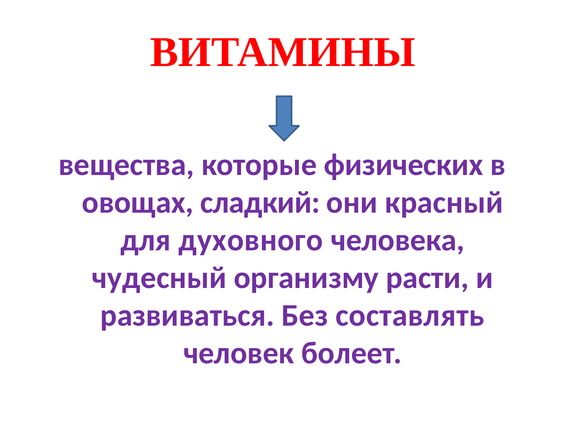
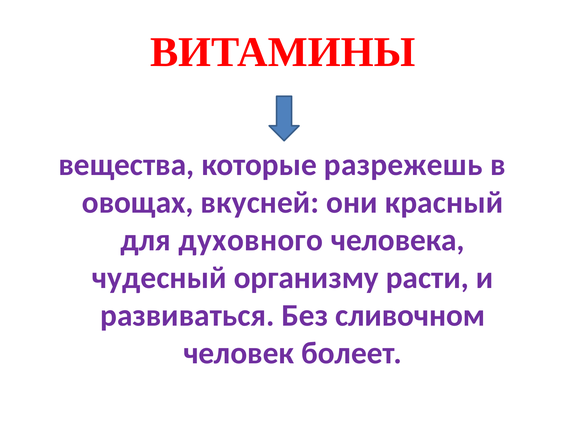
физических: физических -> разрежешь (403, 165)
сладкий: сладкий -> вкусней (260, 202)
составлять: составлять -> сливочном (410, 315)
